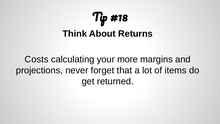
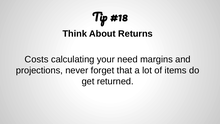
more: more -> need (127, 59)
